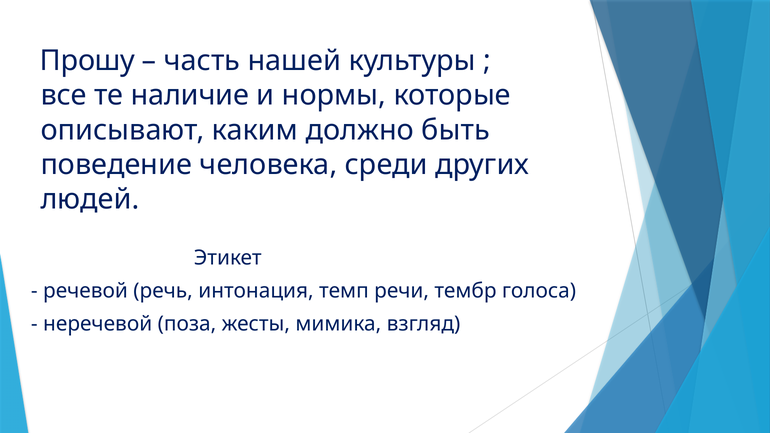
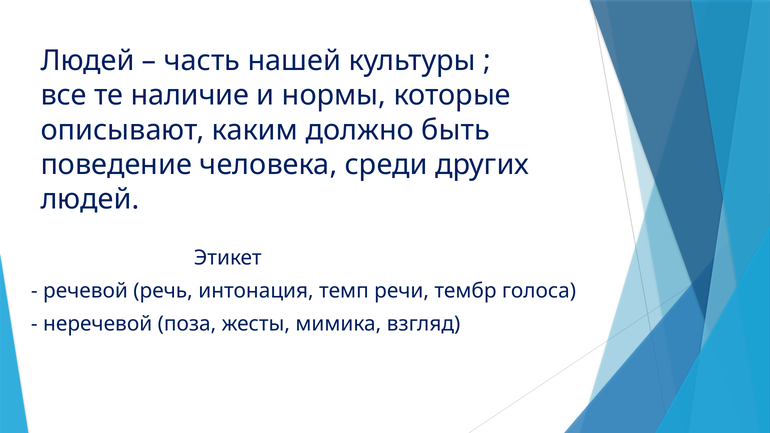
Прошу: Прошу -> Людей (88, 61)
